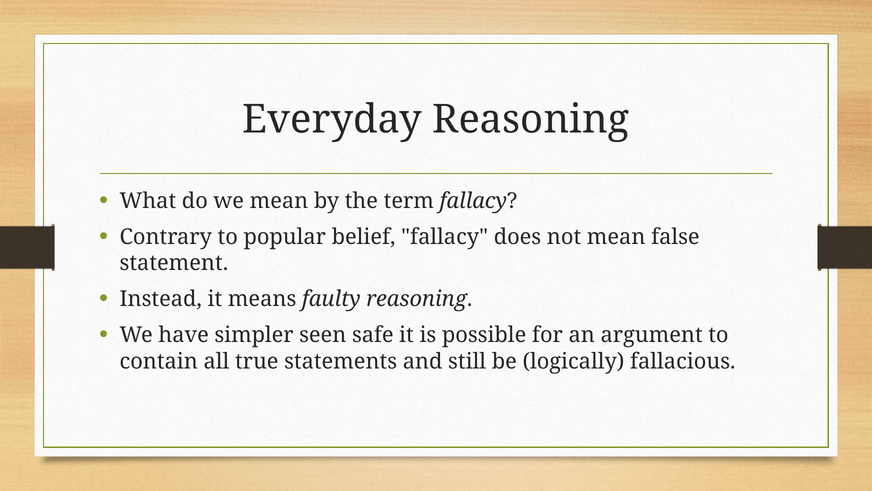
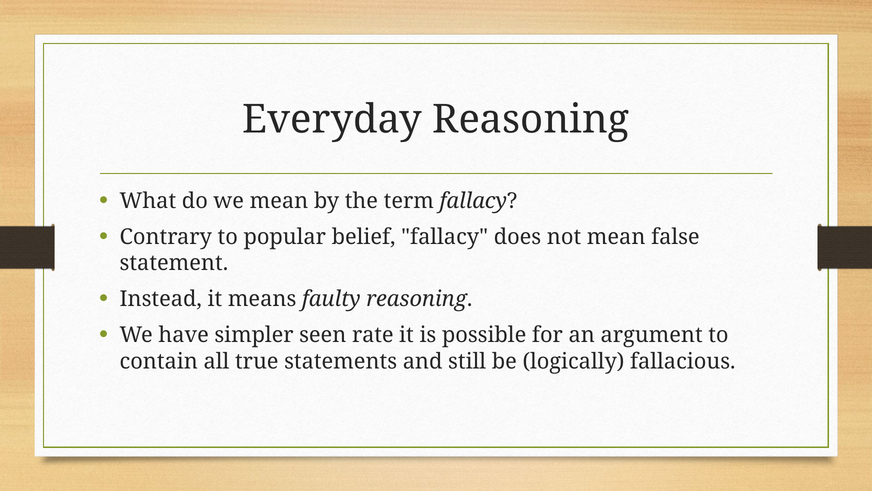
safe: safe -> rate (373, 335)
